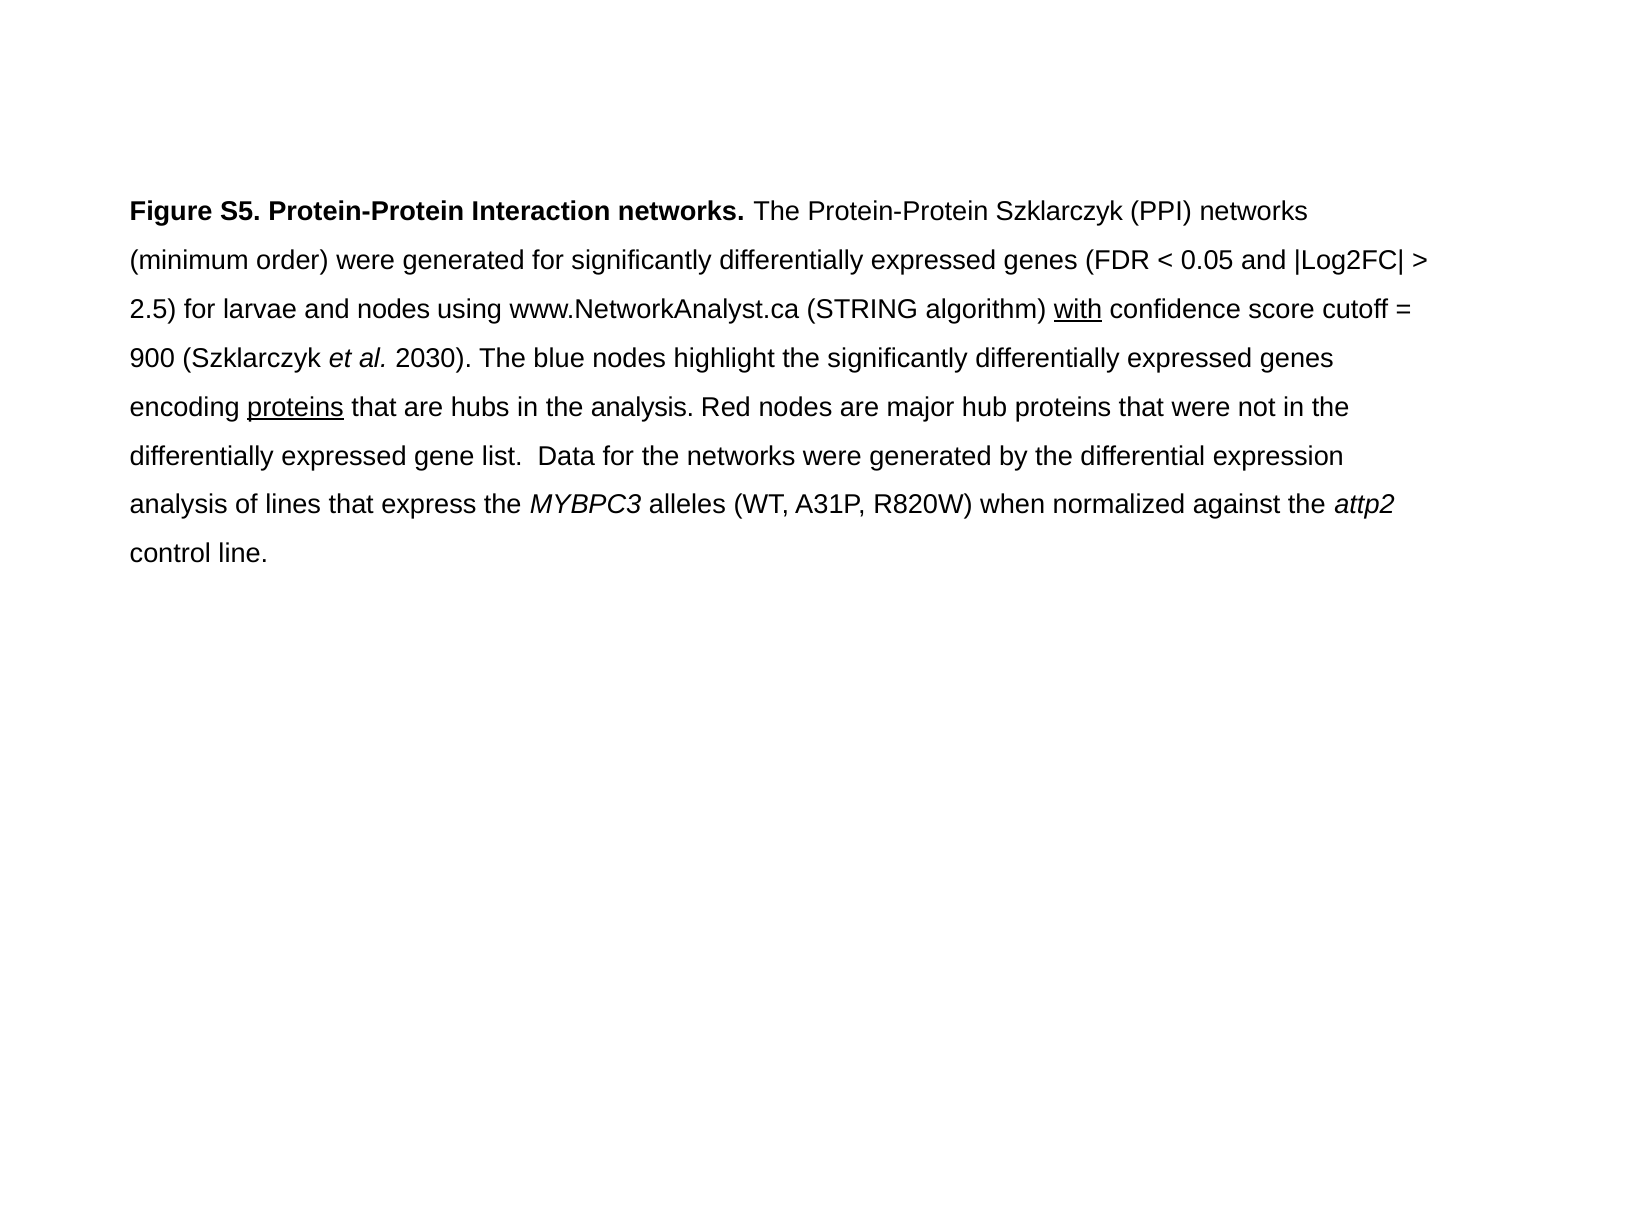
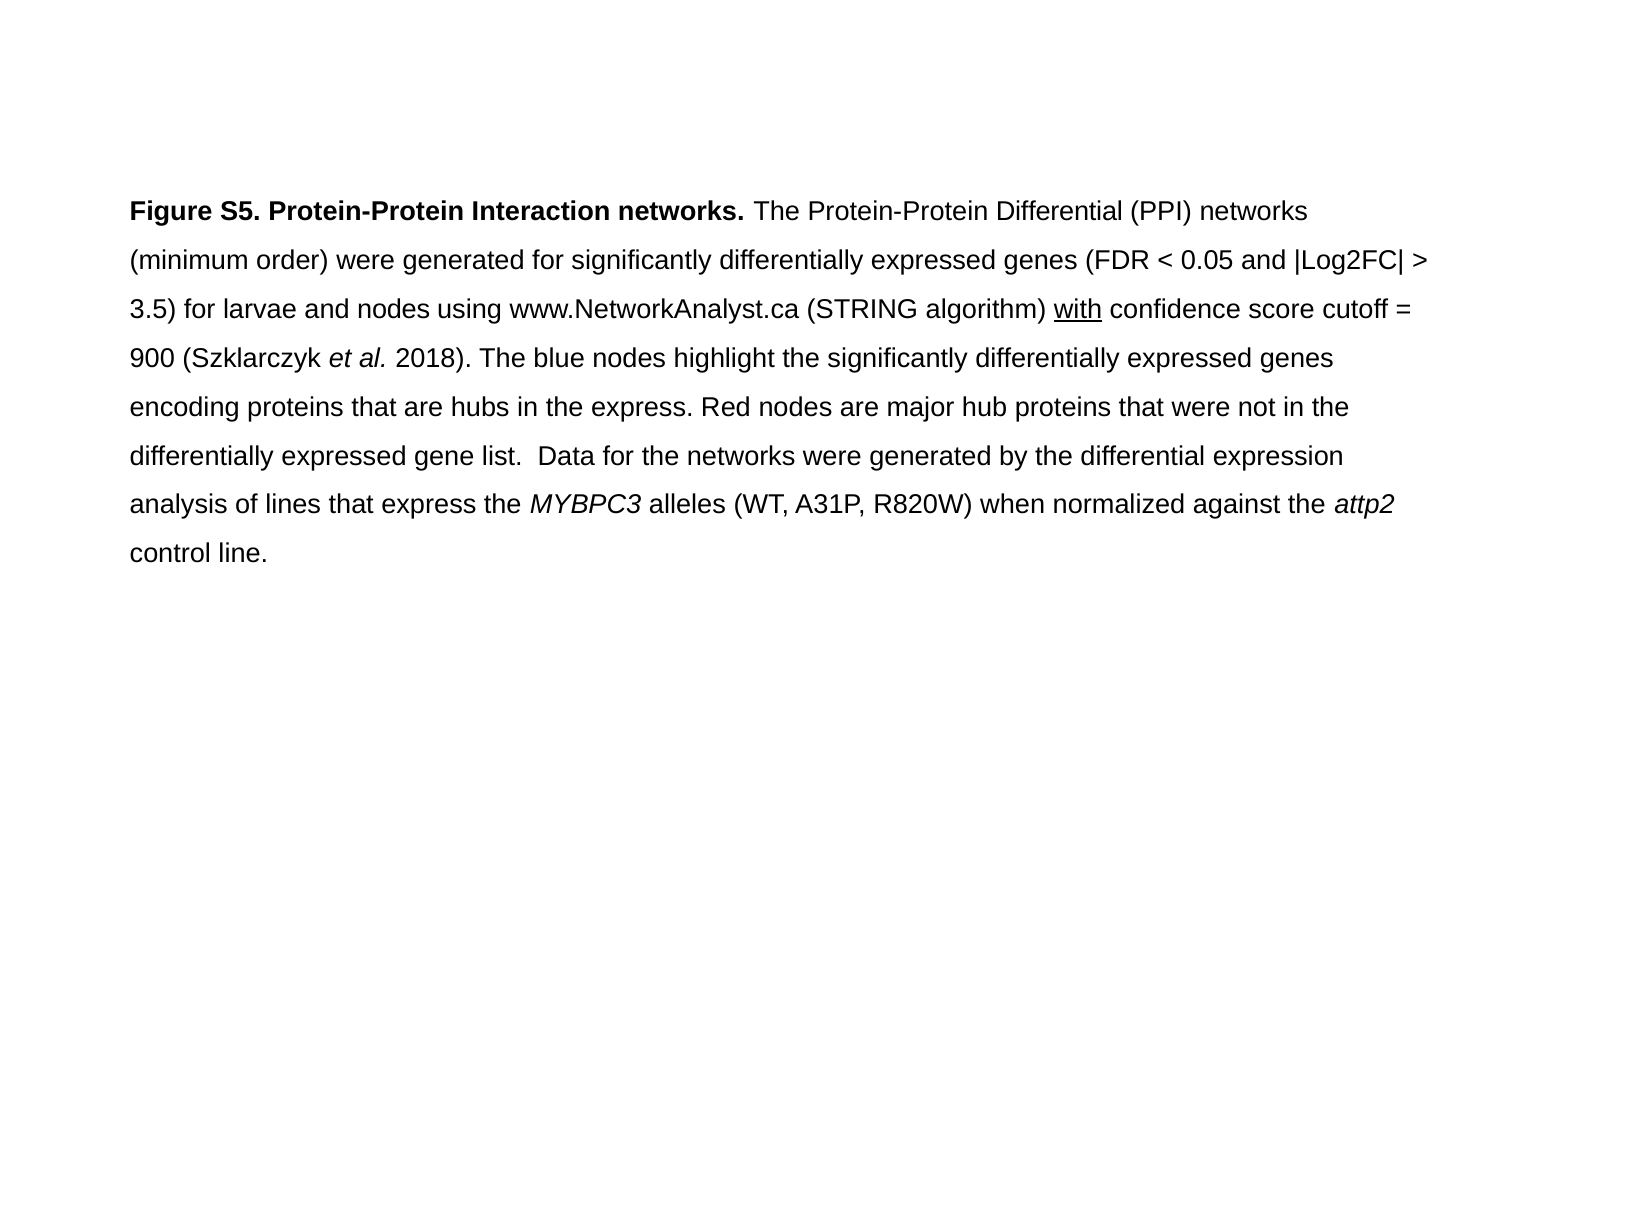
Protein-Protein Szklarczyk: Szklarczyk -> Differential (1059, 212)
2.5: 2.5 -> 3.5 (153, 309)
2030: 2030 -> 2018 (434, 358)
proteins underline: present -> none (295, 407)
the analysis: analysis -> express (642, 407)
